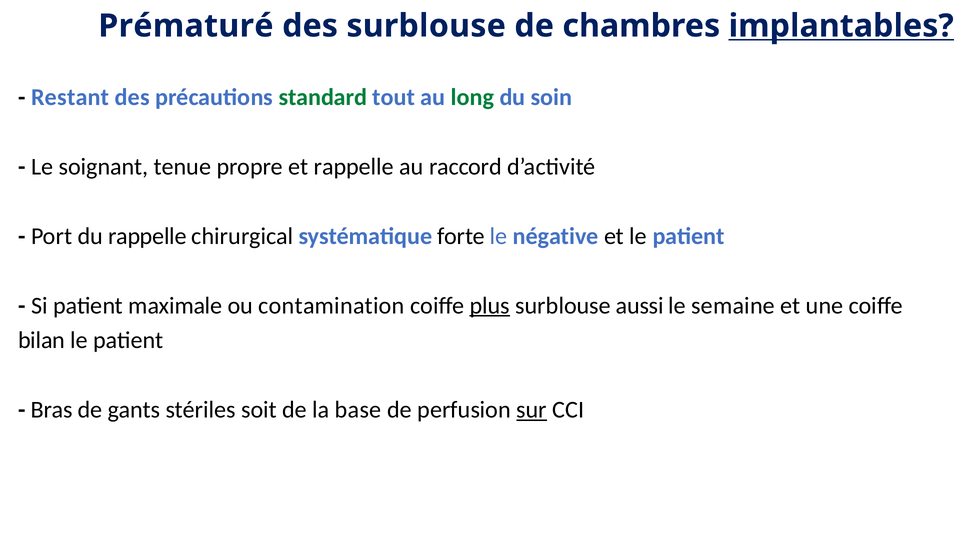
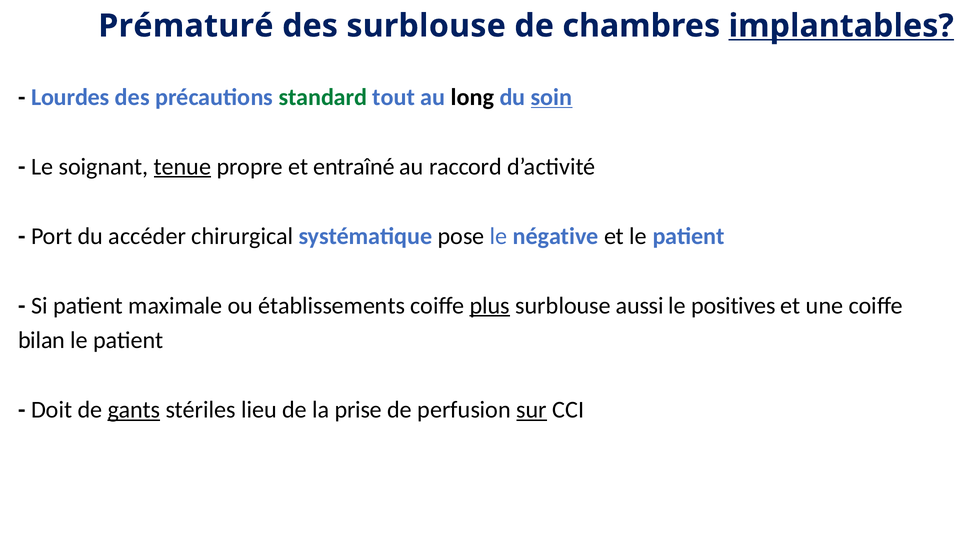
Restant: Restant -> Lourdes (70, 97)
long colour: green -> black (472, 97)
soin underline: none -> present (552, 97)
tenue underline: none -> present (182, 167)
et rappelle: rappelle -> entraîné (354, 167)
du rappelle: rappelle -> accéder (147, 236)
forte: forte -> pose (461, 236)
contamination: contamination -> établissements (332, 306)
semaine: semaine -> positives (733, 306)
Bras: Bras -> Doit (52, 410)
gants underline: none -> present (134, 410)
soit: soit -> lieu (259, 410)
base: base -> prise (358, 410)
